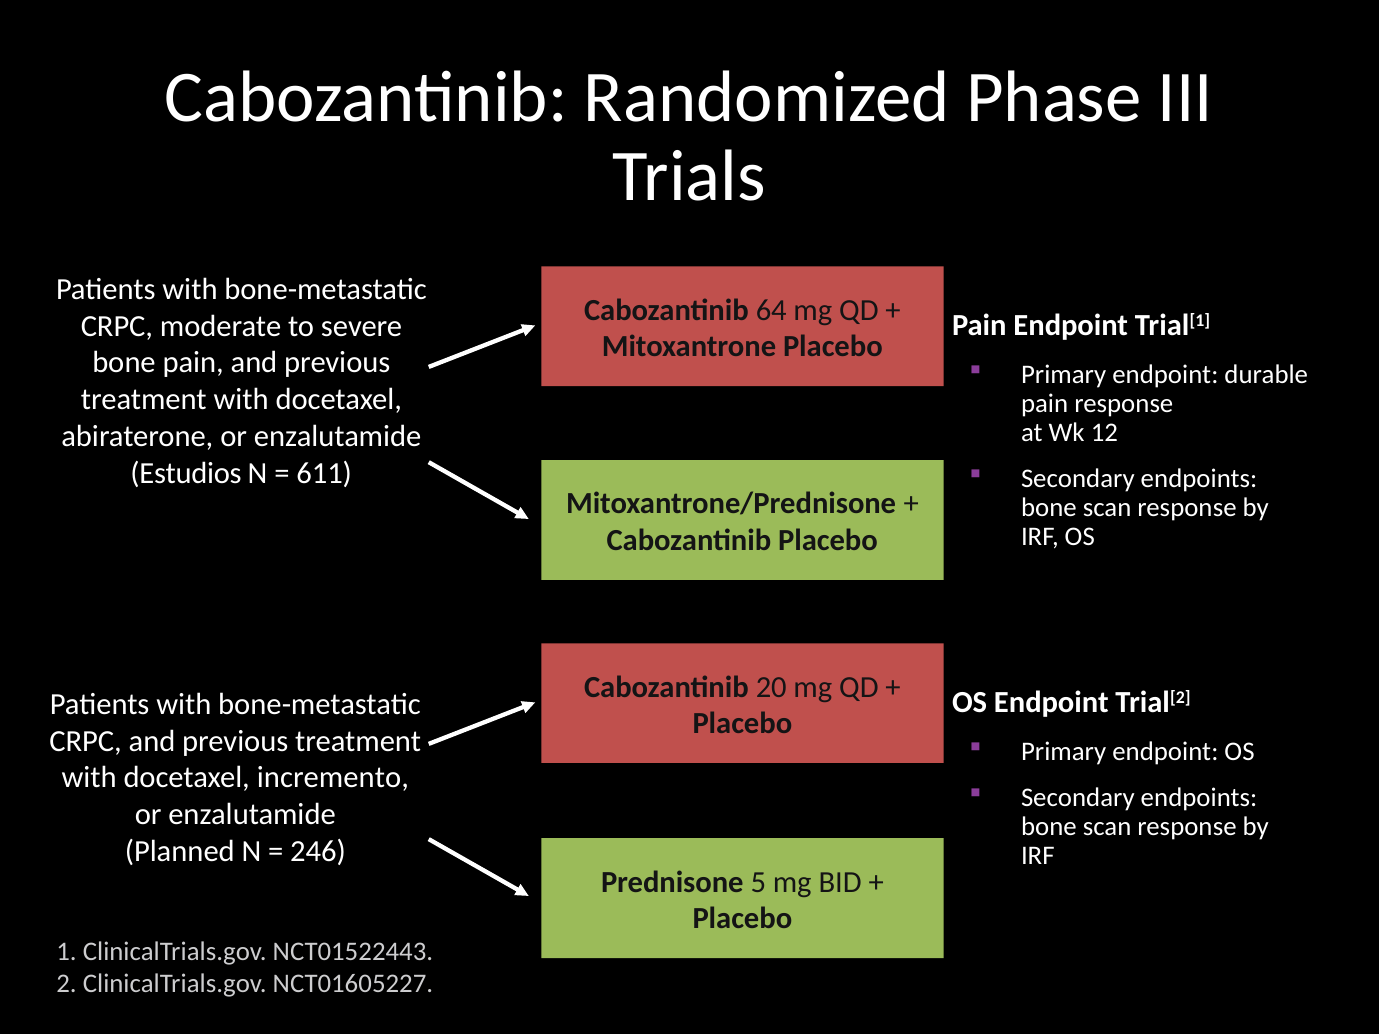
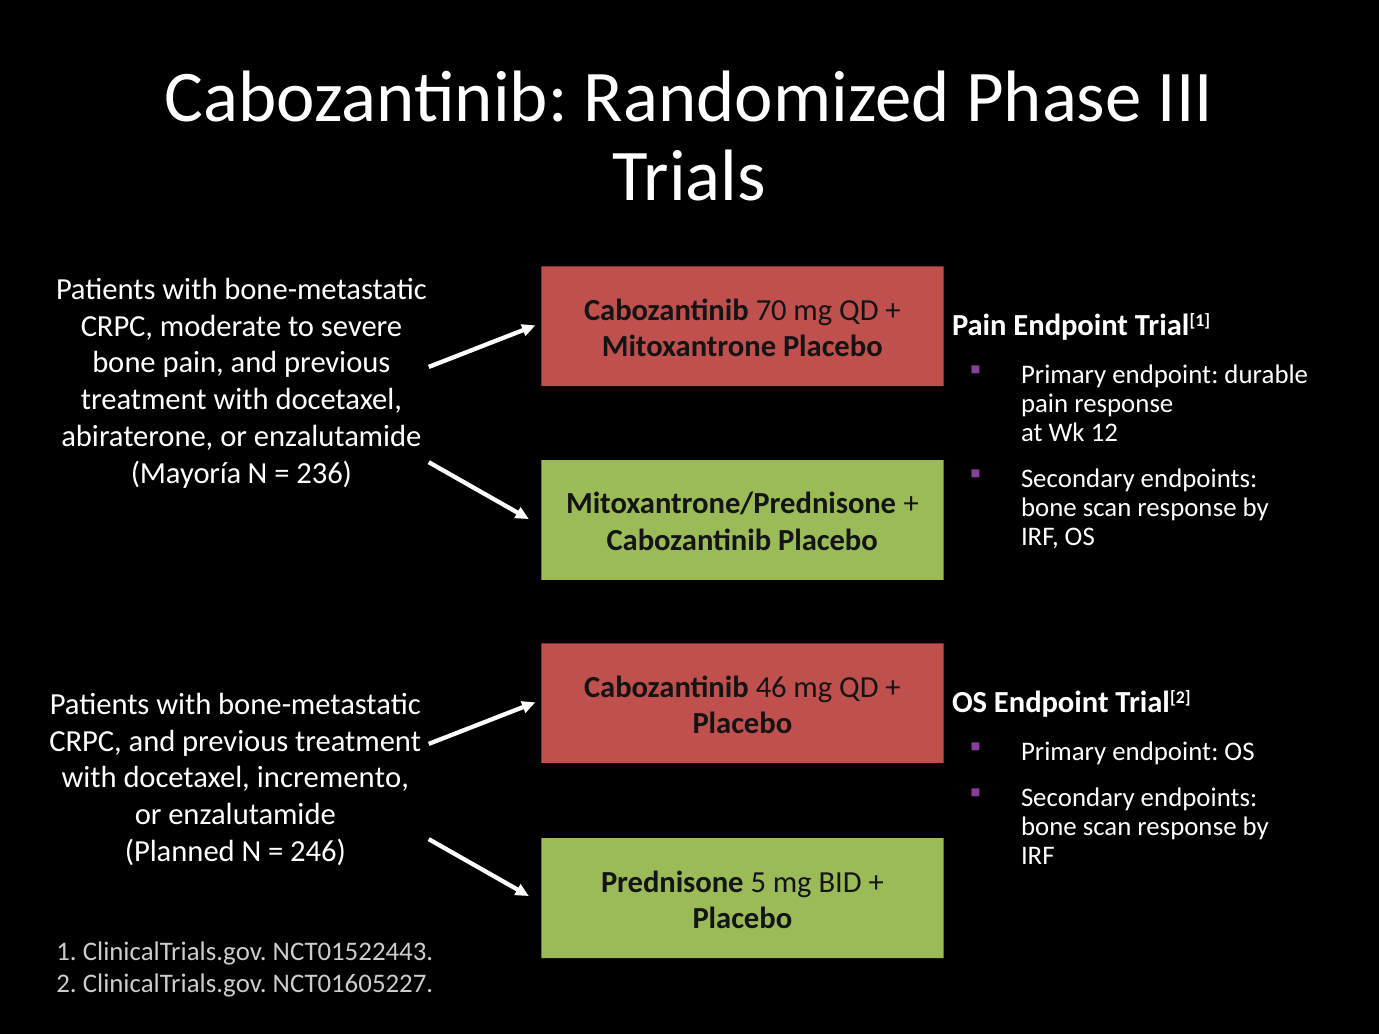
64: 64 -> 70 (771, 310)
Estudios: Estudios -> Mayoría (186, 473)
611: 611 -> 236 (324, 473)
20: 20 -> 46 (771, 687)
